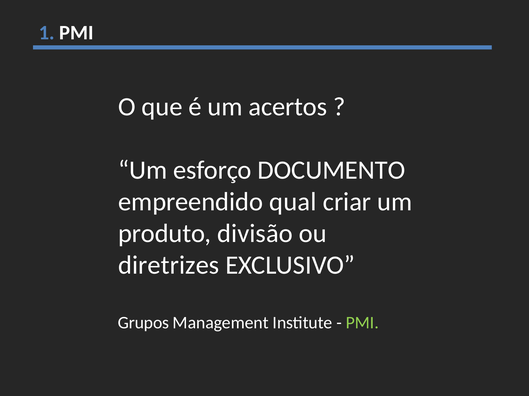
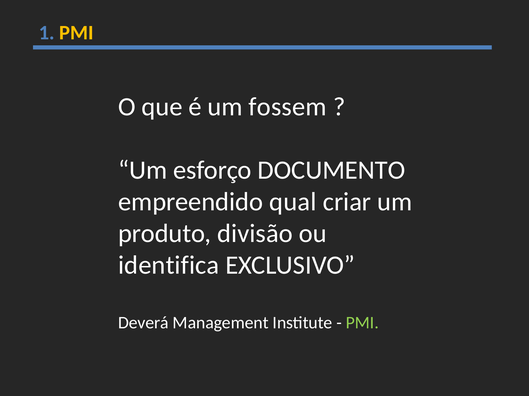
PMI colour: white -> yellow (76, 33)
acertos: acertos -> fossem (288, 107)
diretrizes: diretrizes -> identifica (169, 266)
Grupos: Grupos -> Deverá (143, 323)
